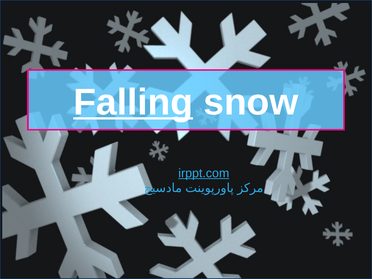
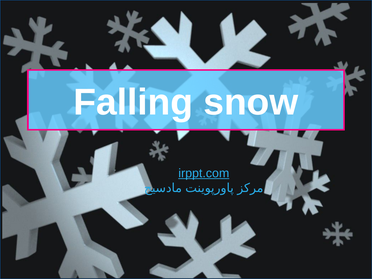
Falling underline: present -> none (133, 102)
